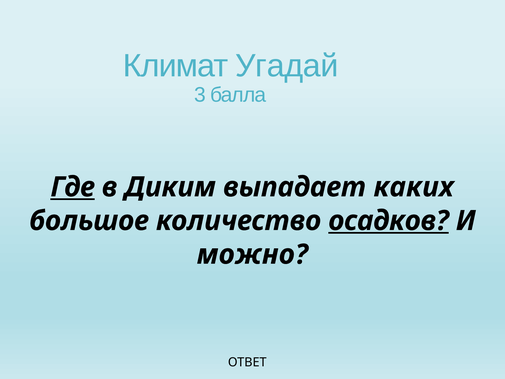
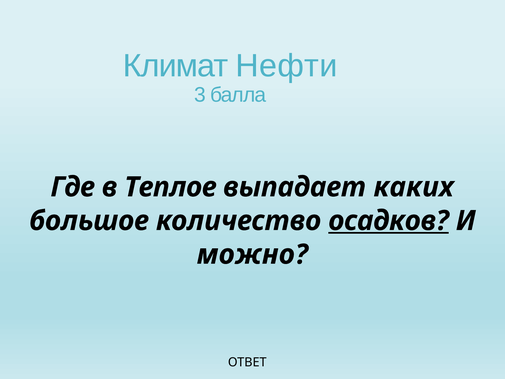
Угадай: Угадай -> Нефти (286, 66)
Где underline: present -> none (73, 187)
Диким: Диким -> Теплое (170, 187)
